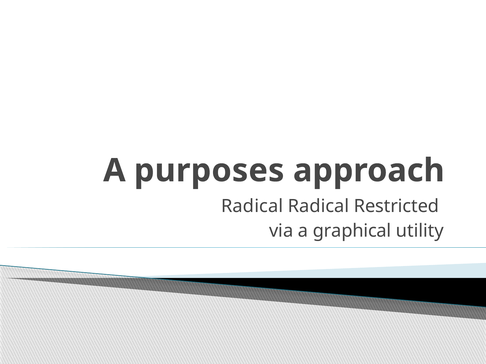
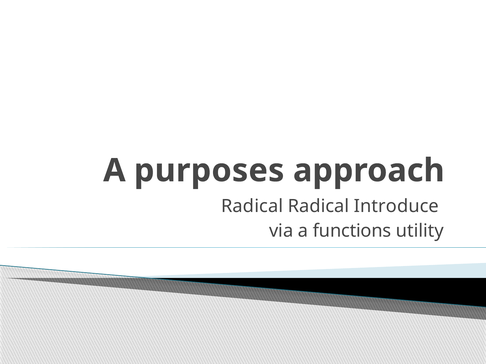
Restricted: Restricted -> Introduce (396, 207)
graphical: graphical -> functions (352, 231)
